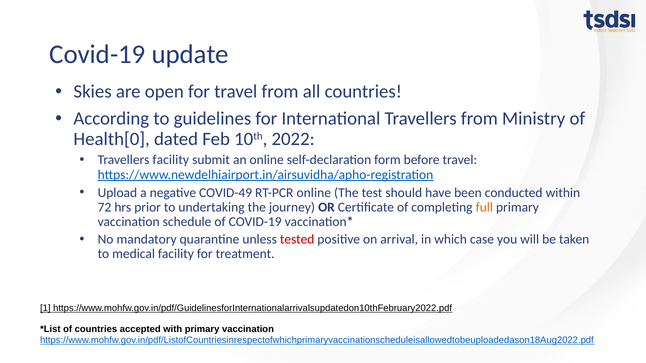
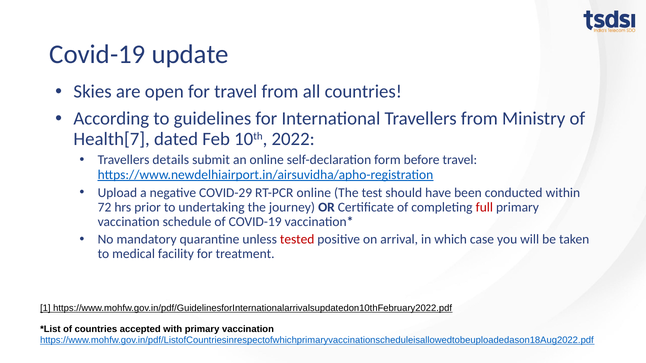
Health[0: Health[0 -> Health[7 (112, 139)
Travellers facility: facility -> details (171, 160)
COVID-49: COVID-49 -> COVID-29 (226, 193)
full colour: orange -> red (484, 207)
